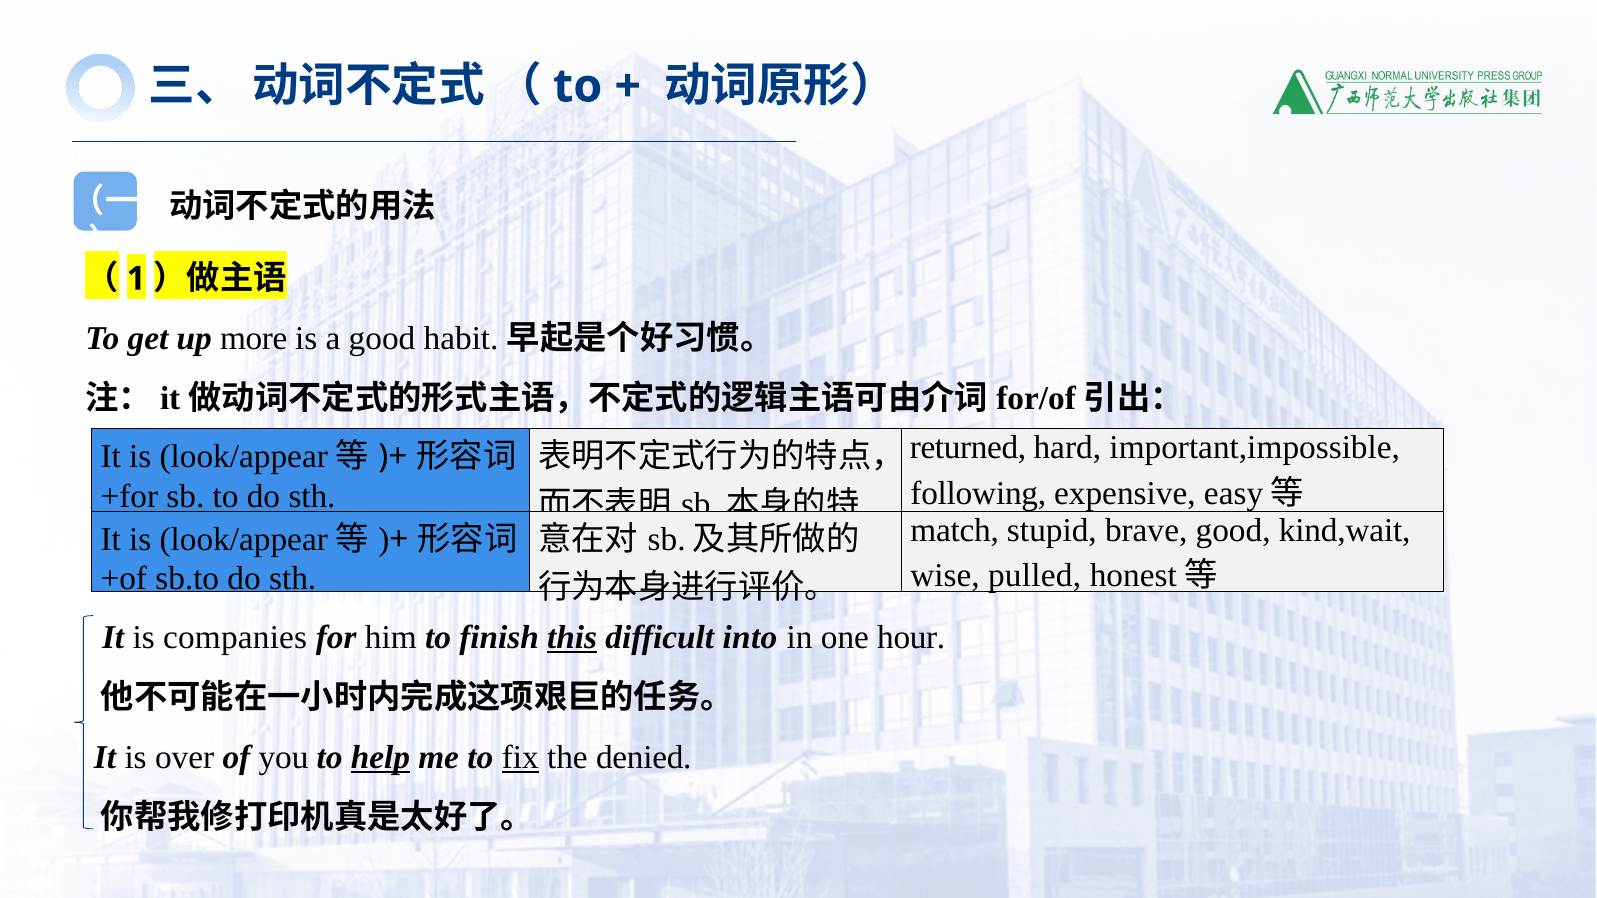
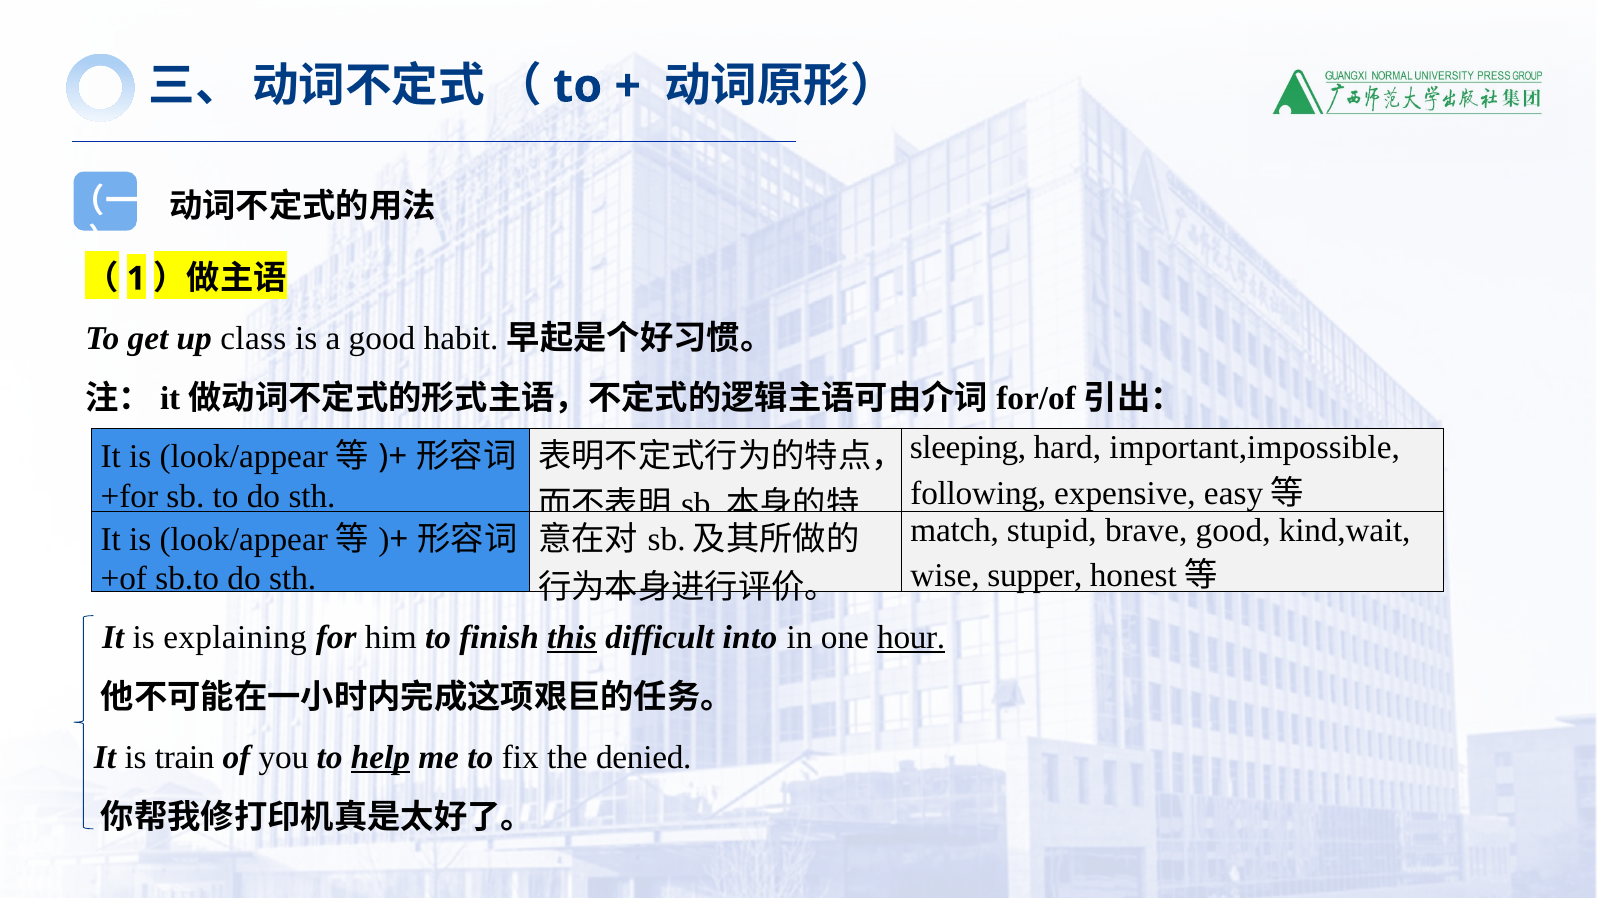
more: more -> class (253, 339)
returned: returned -> sleeping (968, 448)
pulled: pulled -> supper (1035, 576)
companies: companies -> explaining (235, 638)
hour underline: none -> present (911, 638)
over: over -> train (185, 758)
fix underline: present -> none (520, 758)
